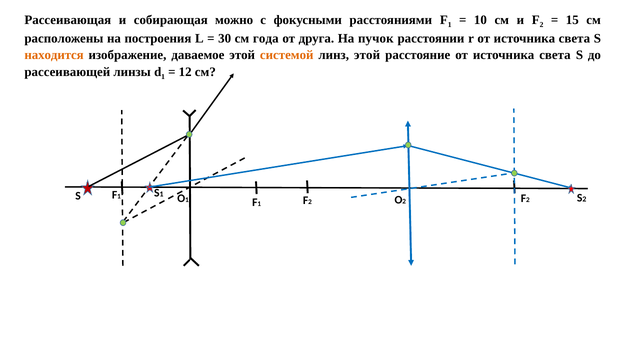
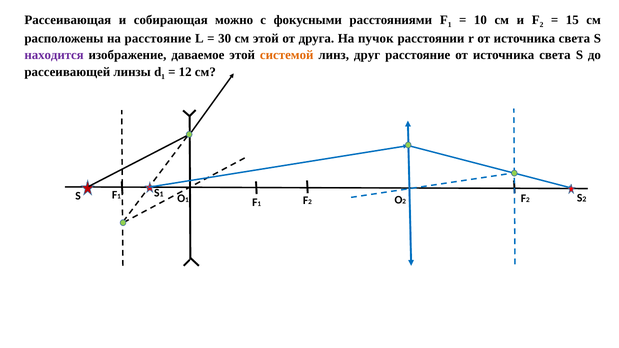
на построения: построения -> расстояние (158, 39)
см года: года -> этой (266, 39)
находится colour: orange -> purple (54, 55)
линз этой: этой -> друг (367, 55)
